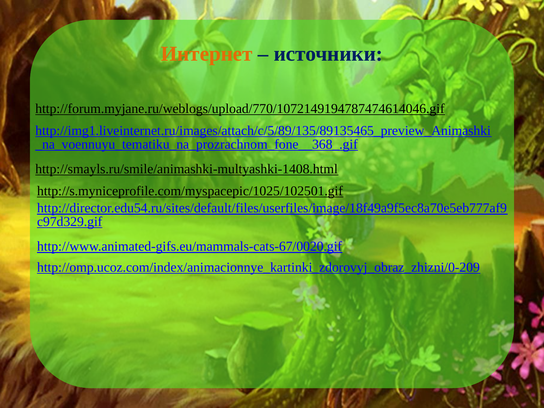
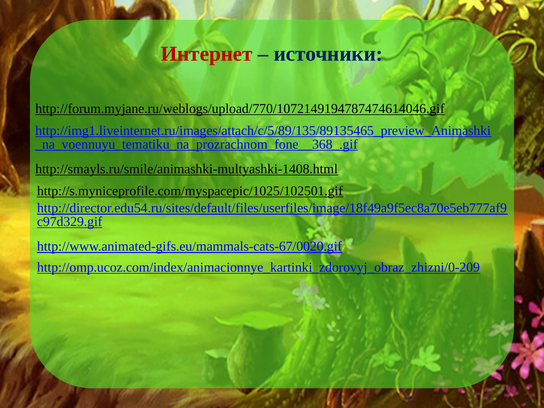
Интернет colour: orange -> red (207, 54)
